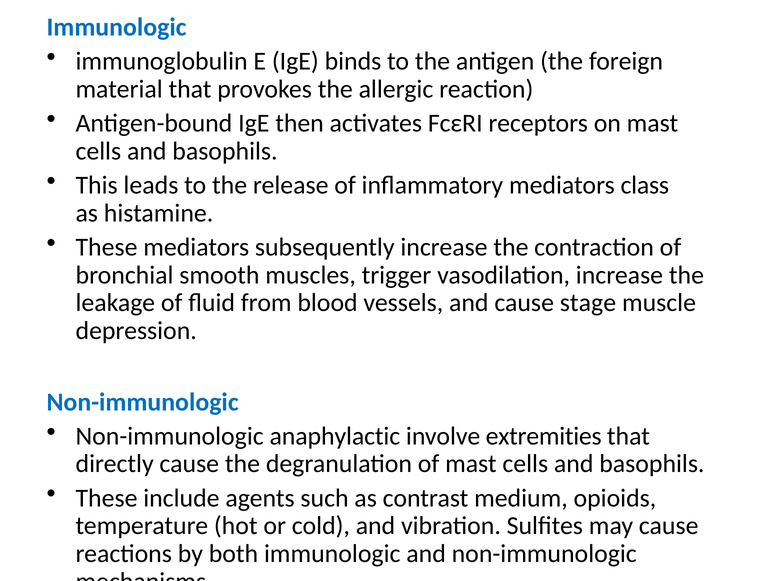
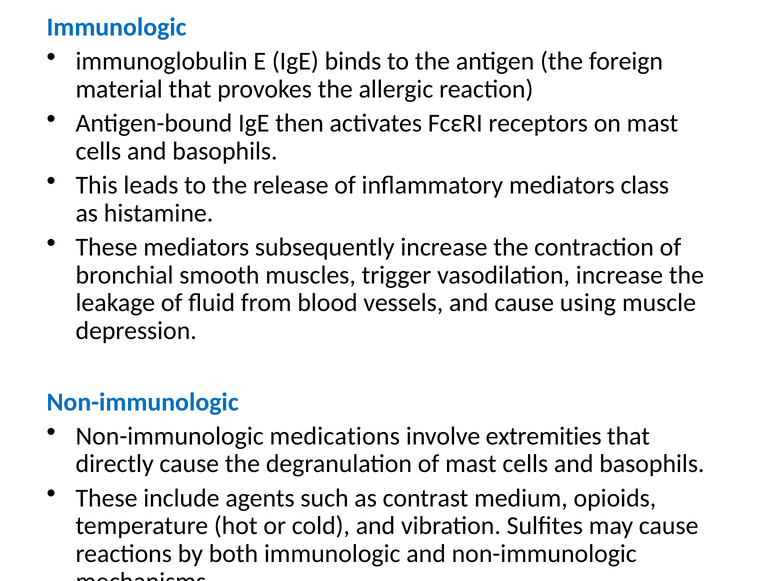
stage: stage -> using (588, 303)
anaphylactic: anaphylactic -> medications (335, 436)
